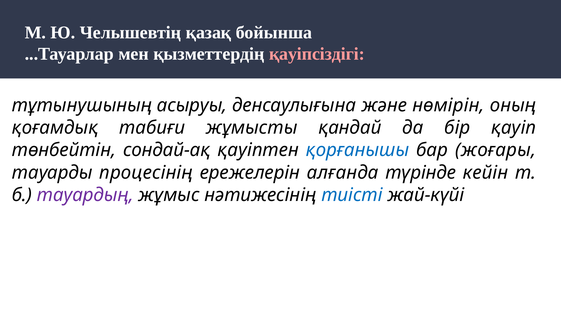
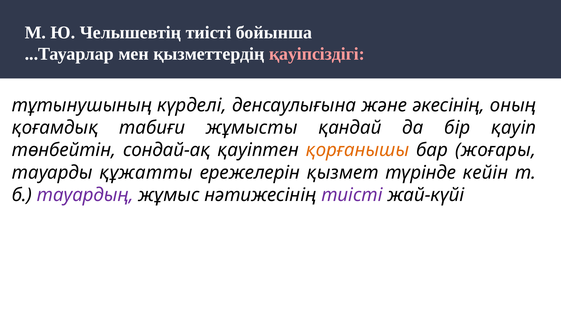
Челышевтің қазақ: қазақ -> тиісті (209, 32)
асыруы: асыруы -> күрделі (192, 105)
нөмірін: нөмірін -> әкесінің (448, 105)
қорғанышы colour: blue -> orange (357, 150)
процесінің: процесінің -> құжатты (146, 172)
алғанда: алғанда -> қызмет (343, 172)
тиісті colour: blue -> purple (352, 195)
